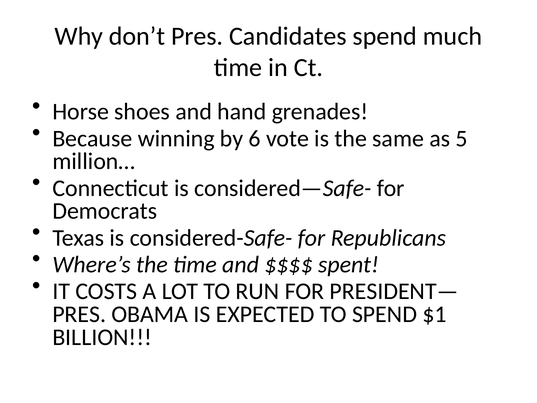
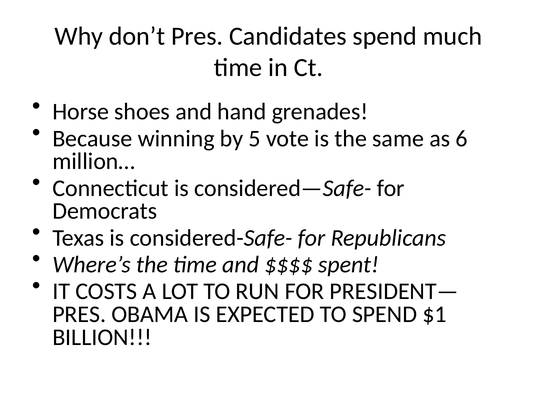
6: 6 -> 5 (255, 138)
5: 5 -> 6 (462, 138)
